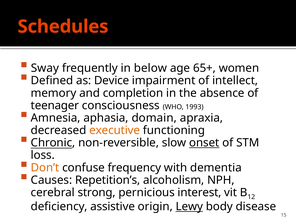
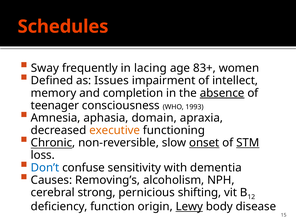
below: below -> lacing (150, 68)
65+: 65+ -> 83+ (204, 68)
Device: Device -> Issues (112, 81)
absence underline: none -> present (222, 93)
STM underline: none -> present (248, 143)
Don’t colour: orange -> blue (45, 168)
frequency: frequency -> sensitivity (134, 168)
Repetition’s: Repetition’s -> Removing’s (108, 180)
interest: interest -> shifting (199, 192)
assistive: assistive -> function (113, 207)
